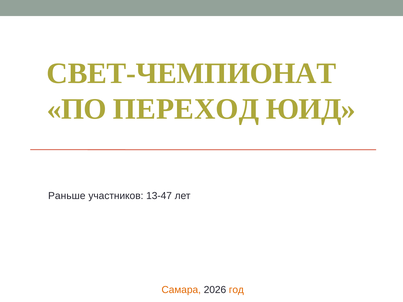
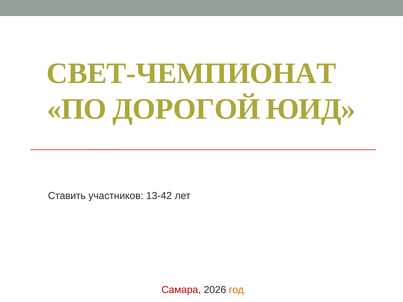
ПЕРЕХОД: ПЕРЕХОД -> ДОРОГОЙ (186, 109)
Раньше: Раньше -> Ставить (67, 196)
13-47: 13-47 -> 13-42 (159, 196)
Самара colour: orange -> red (181, 290)
